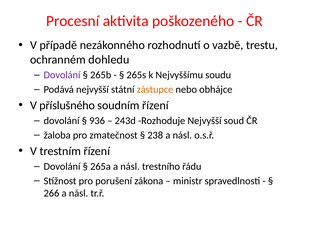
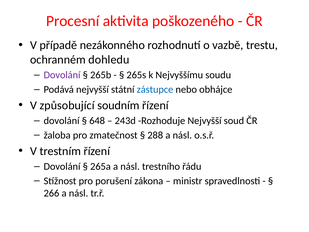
zástupce colour: orange -> blue (155, 89)
příslušného: příslušného -> způsobující (67, 105)
936: 936 -> 648 (97, 121)
238: 238 -> 288 (155, 135)
